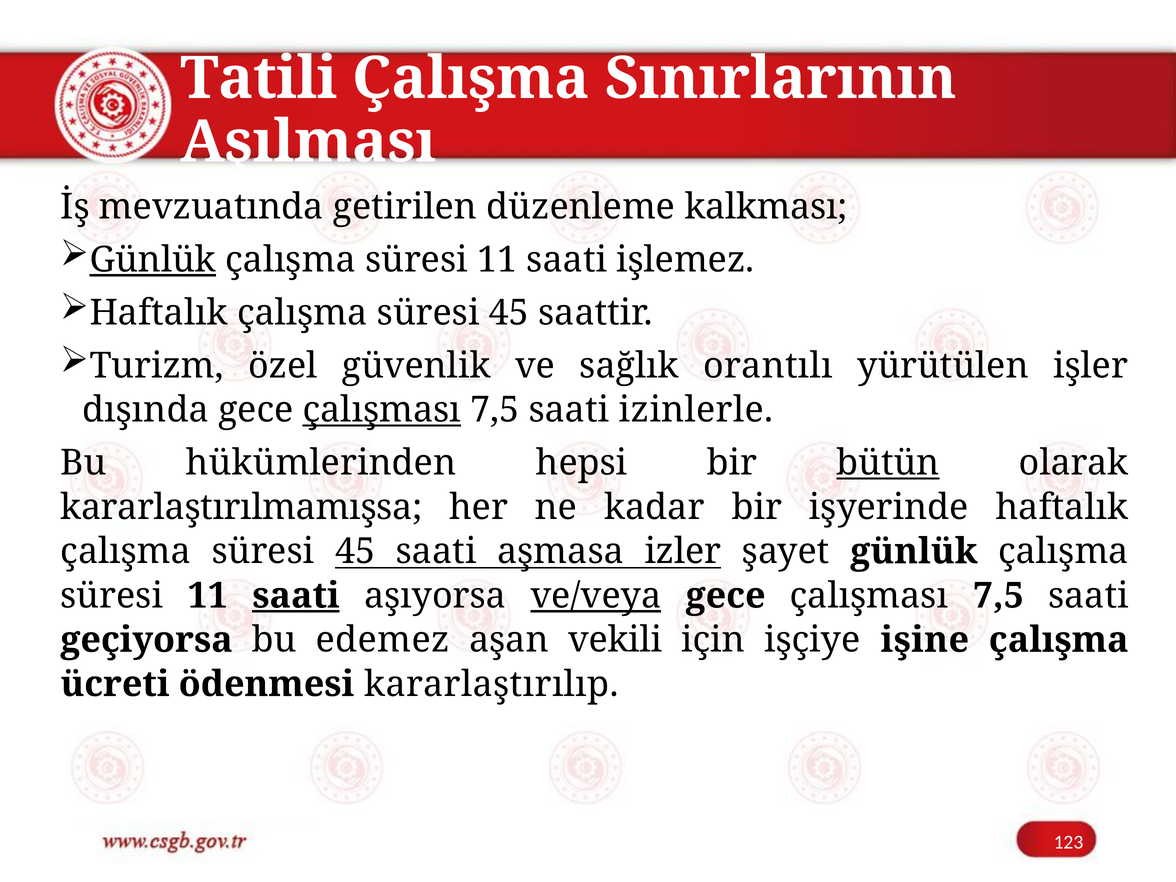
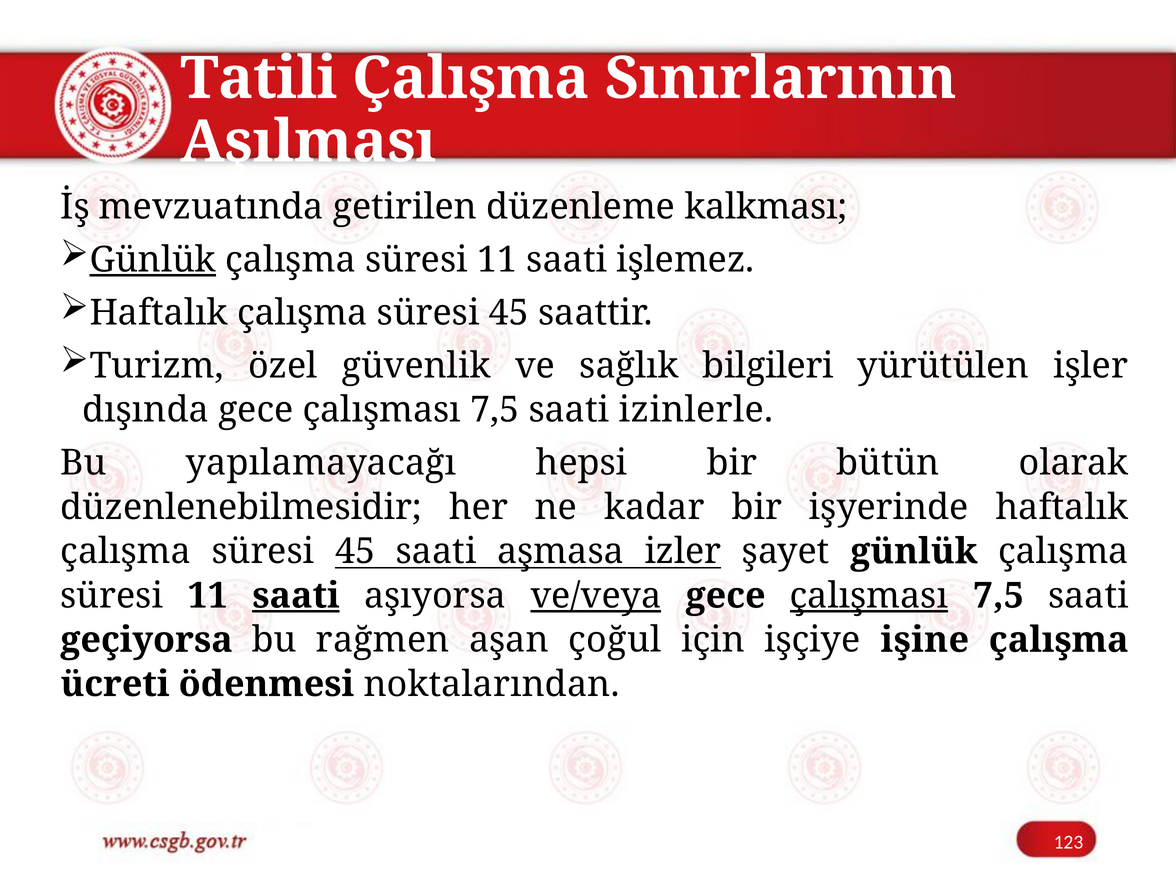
orantılı: orantılı -> bilgileri (768, 366)
çalışması underline: present -> none (382, 410)
hükümlerinden: hükümlerinden -> yapılamayacağı (321, 463)
bütün underline: present -> none (888, 463)
kararlaştırılmamışsa: kararlaştırılmamışsa -> düzenlenebilmesidir (241, 507)
çalışması underline: none -> present (869, 596)
edemez: edemez -> rağmen (383, 640)
vekili: vekili -> çoğul (615, 640)
kararlaştırılıp: kararlaştırılıp -> noktalarından (492, 684)
